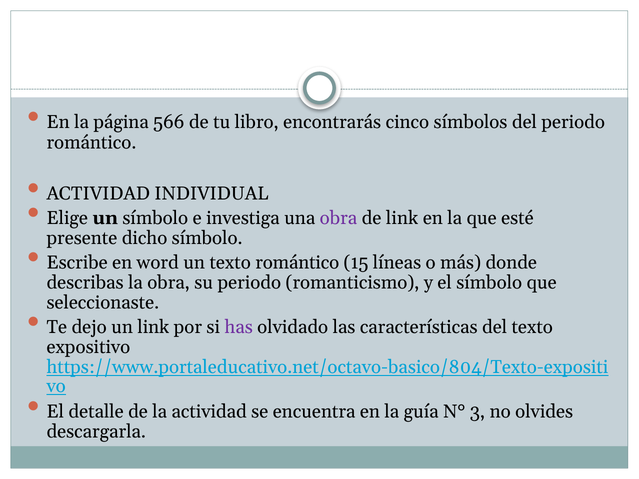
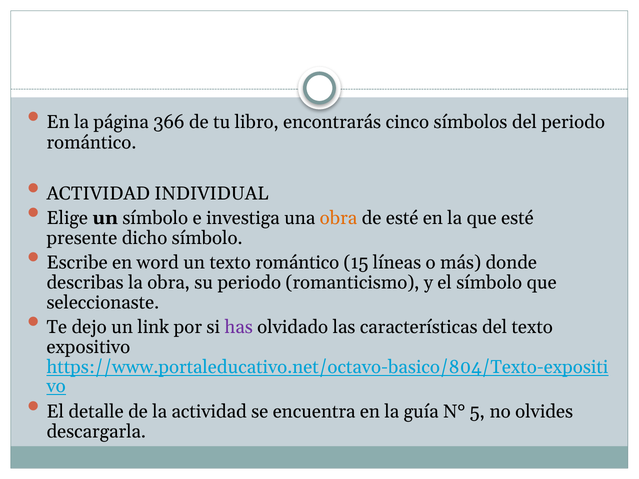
566: 566 -> 366 (169, 122)
obra colour: purple -> orange (338, 218)
de link: link -> esté (402, 218)
3: 3 -> 5 (477, 412)
